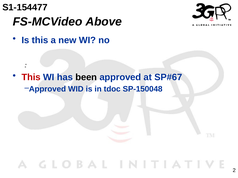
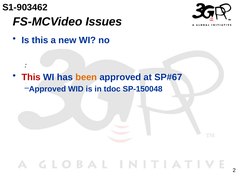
S1-154477: S1-154477 -> S1-903462 (25, 7)
Above: Above -> Issues (104, 22)
been colour: black -> orange (86, 77)
